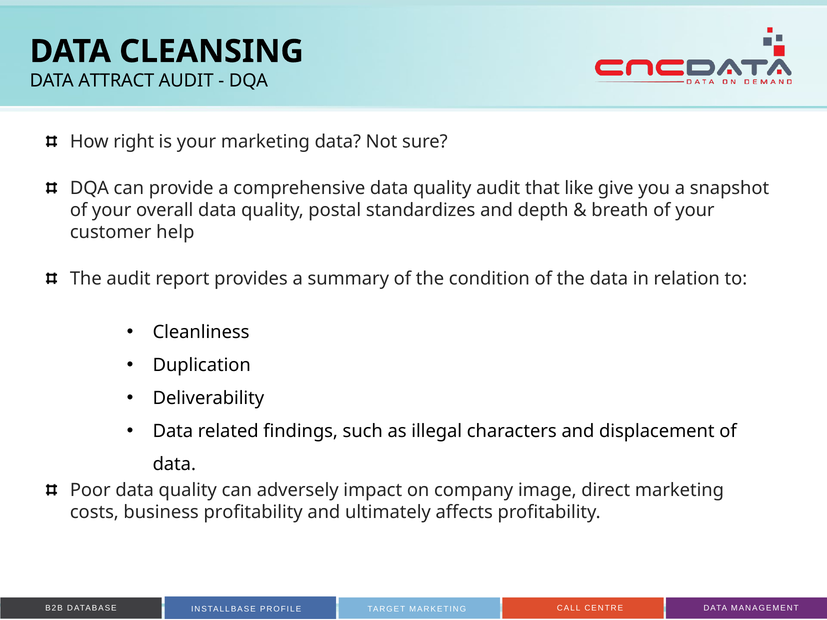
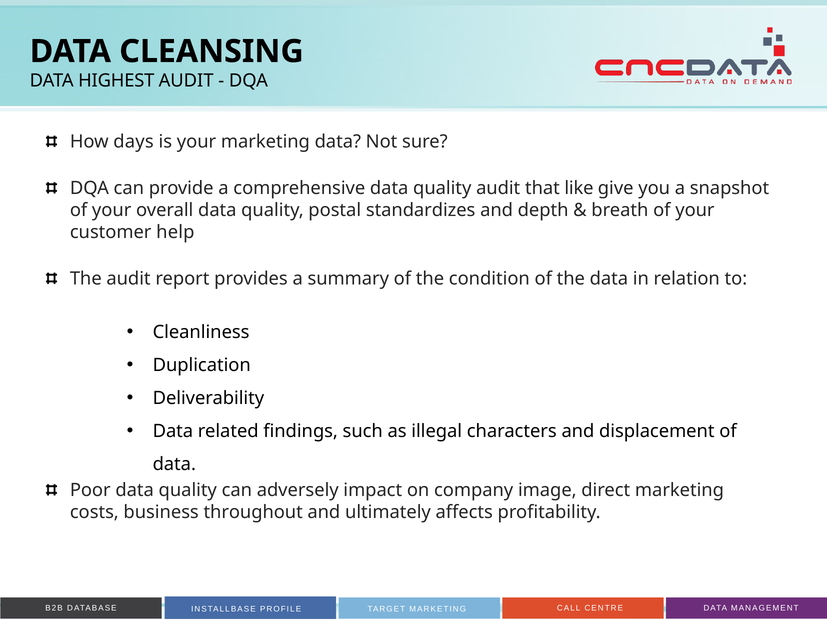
ATTRACT: ATTRACT -> HIGHEST (116, 81)
right: right -> days (134, 142)
business profitability: profitability -> throughout (253, 512)
